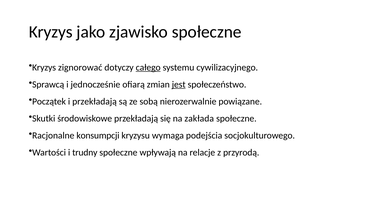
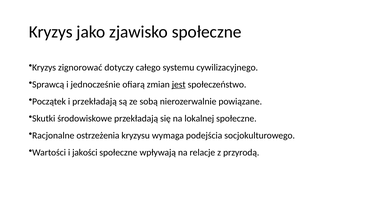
całego underline: present -> none (148, 67)
zakłada: zakłada -> lokalnej (199, 118)
konsumpcji: konsumpcji -> ostrzeżenia (98, 135)
trudny: trudny -> jakości (85, 152)
